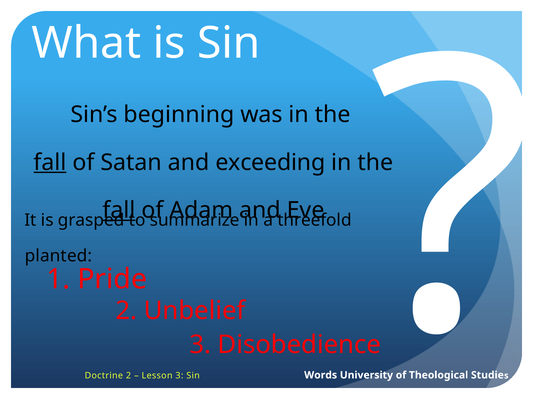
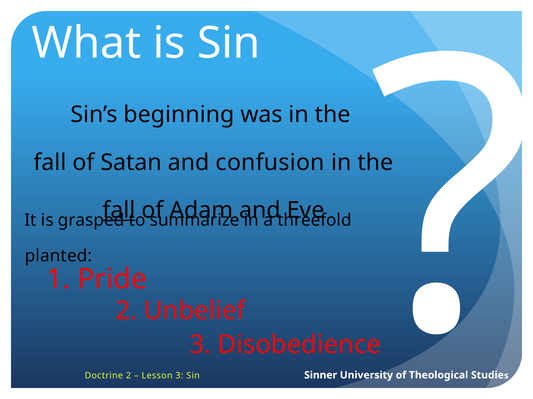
fall underline: present -> none (50, 163)
exceeding: exceeding -> confusion (270, 163)
Words: Words -> Sinner (321, 376)
